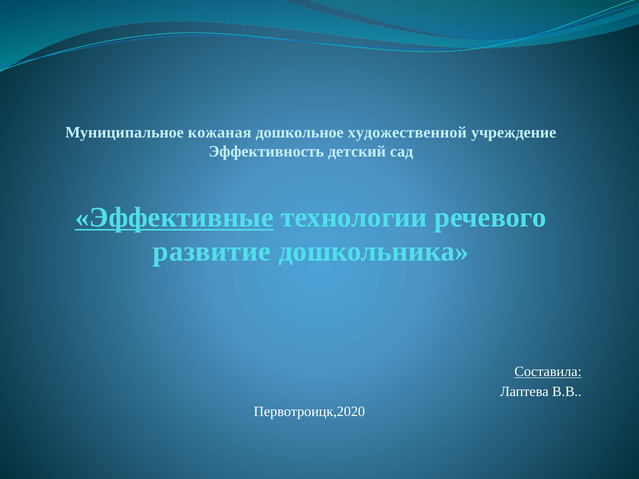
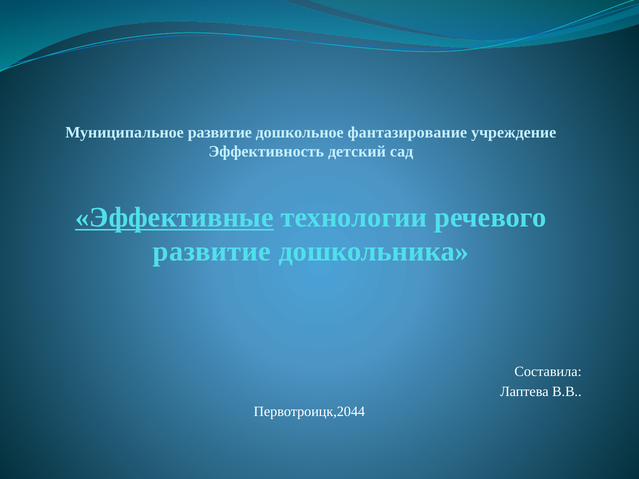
Муниципальное кожаная: кожаная -> развитие (220, 133)
художественной: художественной -> фантазирование (407, 133)
Составила underline: present -> none (548, 372)
Первотроицк,2020: Первотроицк,2020 -> Первотроицк,2044 (309, 412)
